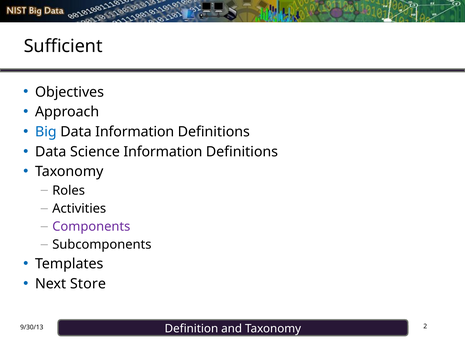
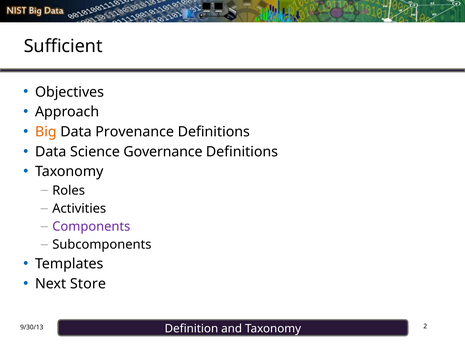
Big colour: blue -> orange (46, 132)
Data Information: Information -> Provenance (135, 132)
Science Information: Information -> Governance (163, 152)
